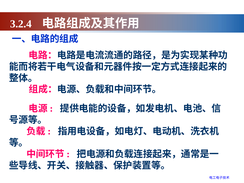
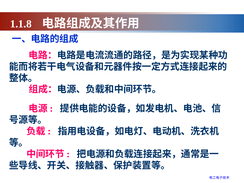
3.2.4: 3.2.4 -> 1.1.8 (21, 24)
